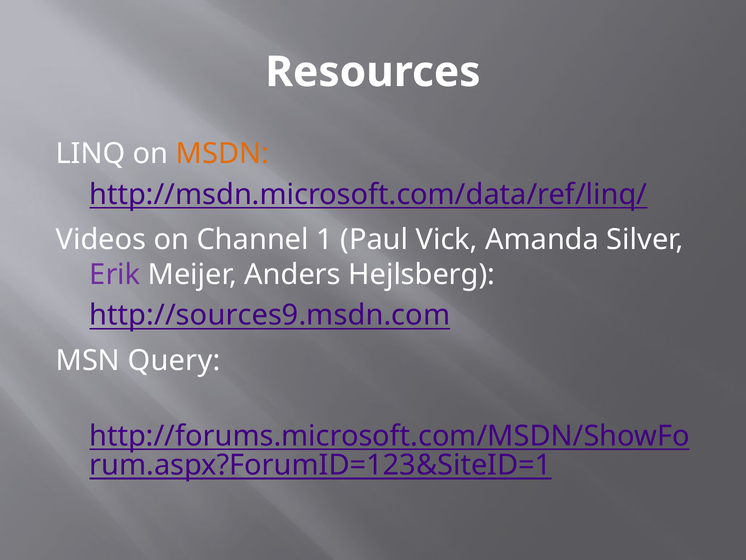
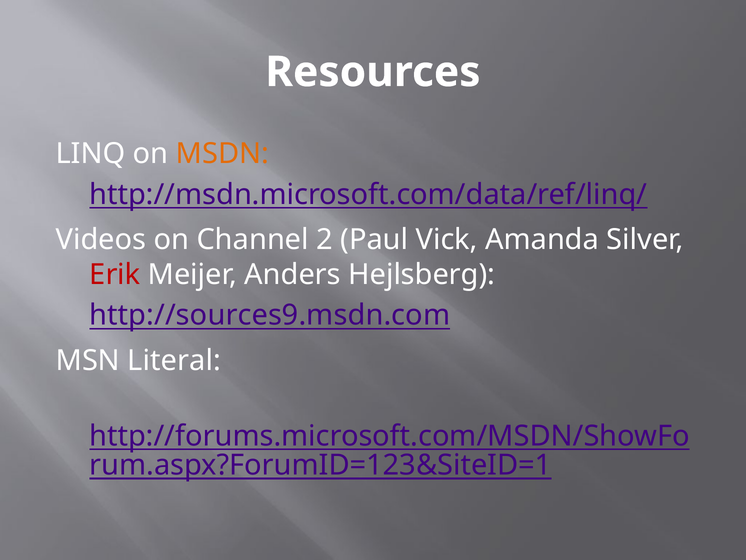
1: 1 -> 2 (325, 240)
Erik colour: purple -> red (115, 274)
Query: Query -> Literal (174, 360)
